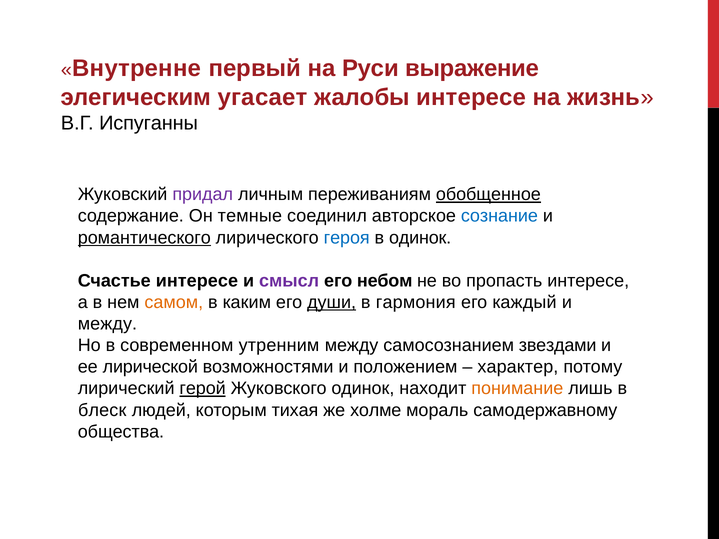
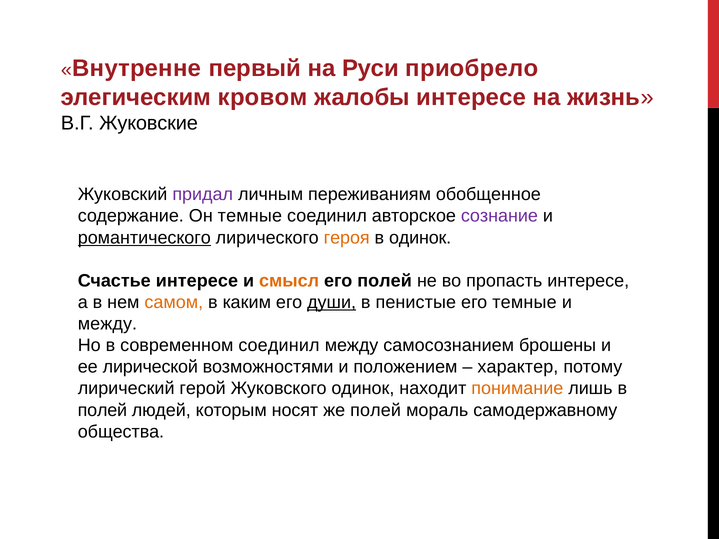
выражение: выражение -> приобрело (472, 68)
угасает: угасает -> кровом (263, 97)
Испуганны: Испуганны -> Жуковские (149, 123)
обобщенное underline: present -> none (488, 195)
сознание colour: blue -> purple (499, 216)
героя colour: blue -> orange (347, 238)
смысл colour: purple -> orange (289, 281)
его небом: небом -> полей (385, 281)
гармония: гармония -> пенистые (416, 302)
его каждый: каждый -> темные (524, 302)
современном утренним: утренним -> соединил (279, 346)
звездами: звездами -> брошены (558, 346)
герой underline: present -> none (203, 389)
блеск: блеск -> полей (102, 410)
тихая: тихая -> носят (295, 410)
же холме: холме -> полей (376, 410)
